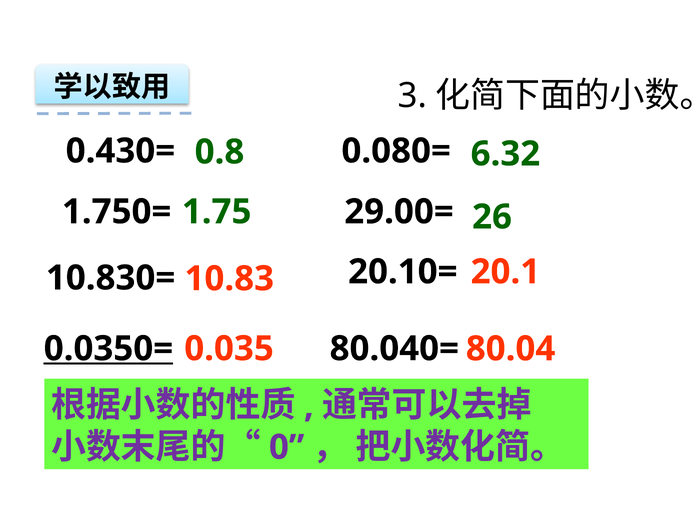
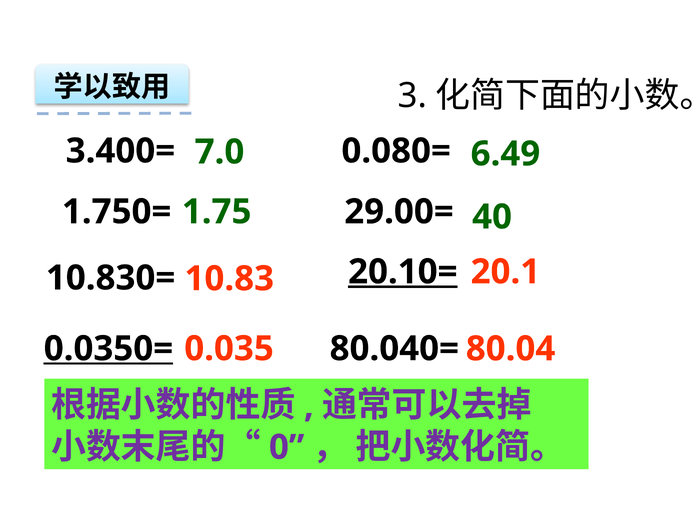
0.430=: 0.430= -> 3.400= (120, 151)
0.8: 0.8 -> 7.0 (220, 152)
6.32: 6.32 -> 6.49 (505, 154)
26: 26 -> 40 (492, 217)
20.10= underline: none -> present (403, 272)
